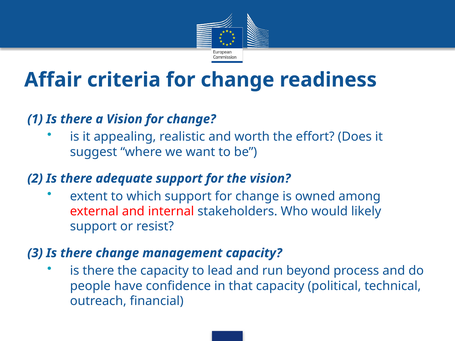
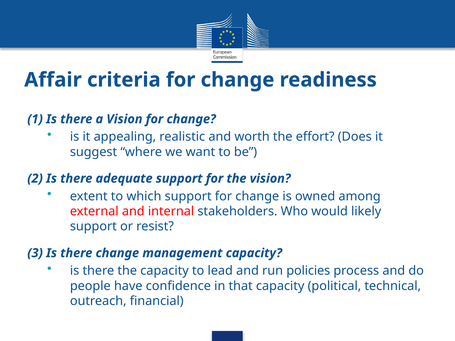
beyond: beyond -> policies (308, 271)
